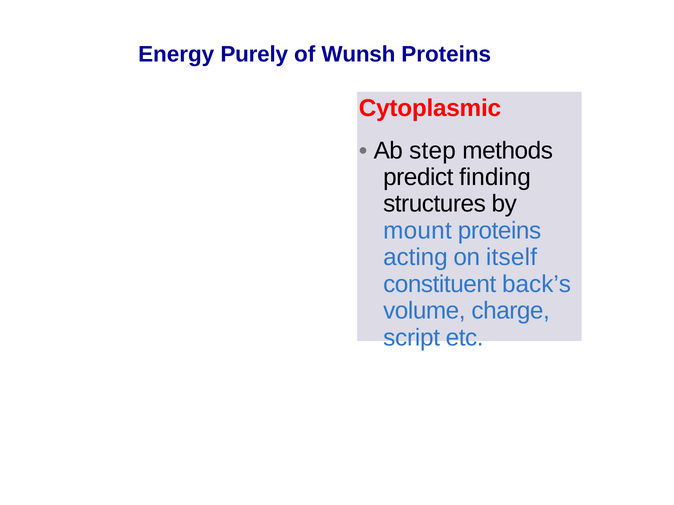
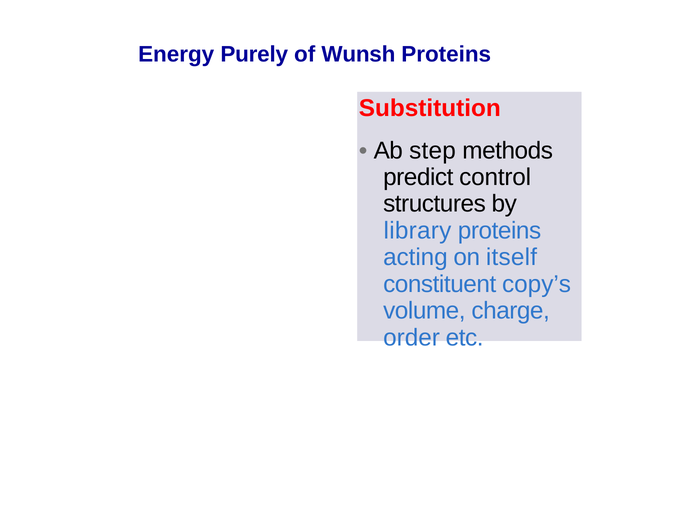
Cytoplasmic: Cytoplasmic -> Substitution (430, 108)
finding: finding -> control (495, 177)
mount: mount -> library (417, 231)
back’s: back’s -> copy’s (537, 284)
script: script -> order (412, 338)
